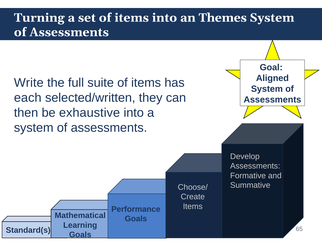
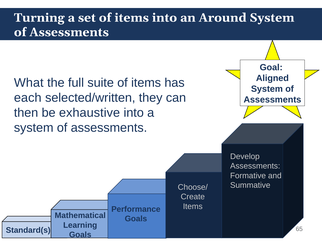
Themes: Themes -> Around (223, 18)
Write: Write -> What (29, 83)
